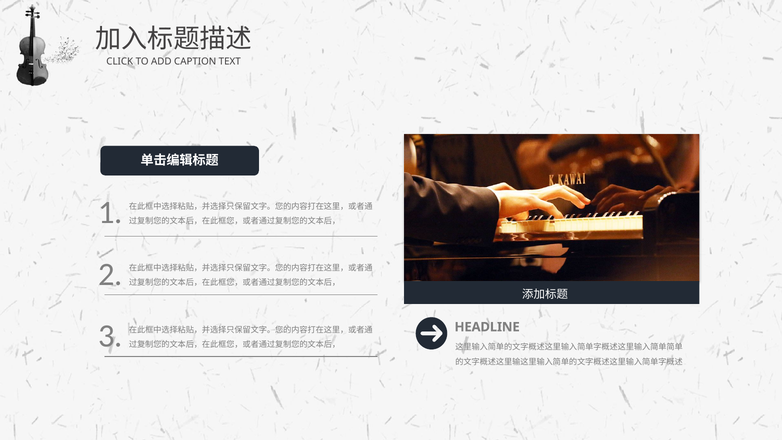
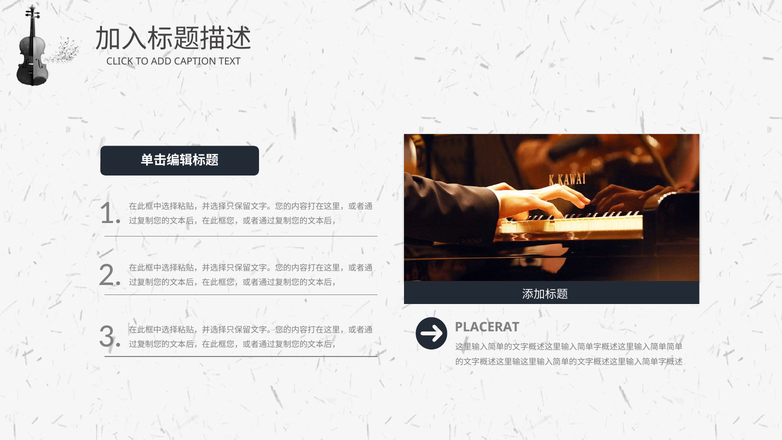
HEADLINE: HEADLINE -> PLACERAT (487, 327)
